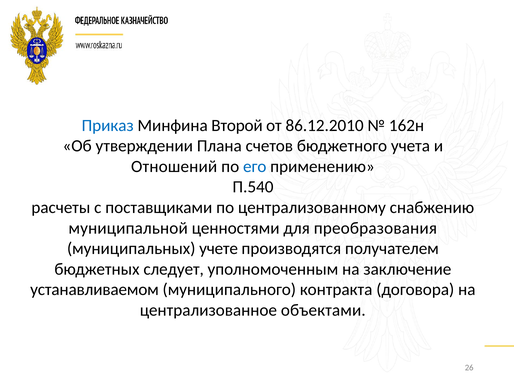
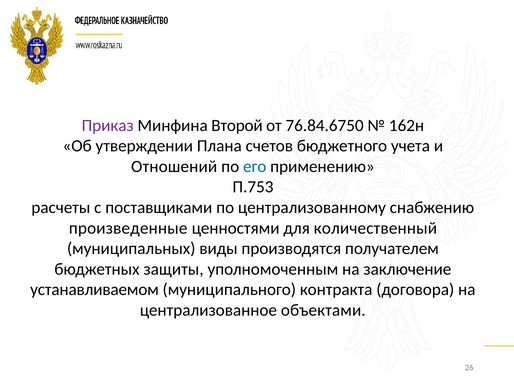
Приказ colour: blue -> purple (108, 126)
86.12.2010: 86.12.2010 -> 76.84.6750 (325, 126)
П.540: П.540 -> П.753 (253, 187)
муниципальной: муниципальной -> произведенные (128, 228)
преобразования: преобразования -> количественный (375, 228)
учете: учете -> виды (219, 249)
следует: следует -> защиты (174, 269)
